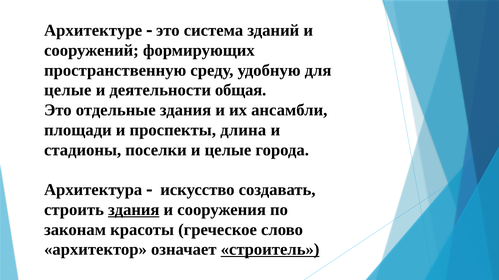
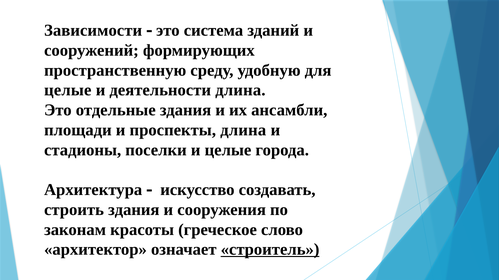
Архитектуре: Архитектуре -> Зависимости (93, 30)
деятельности общая: общая -> длина (240, 90)
здания underline: present -> none (134, 210)
